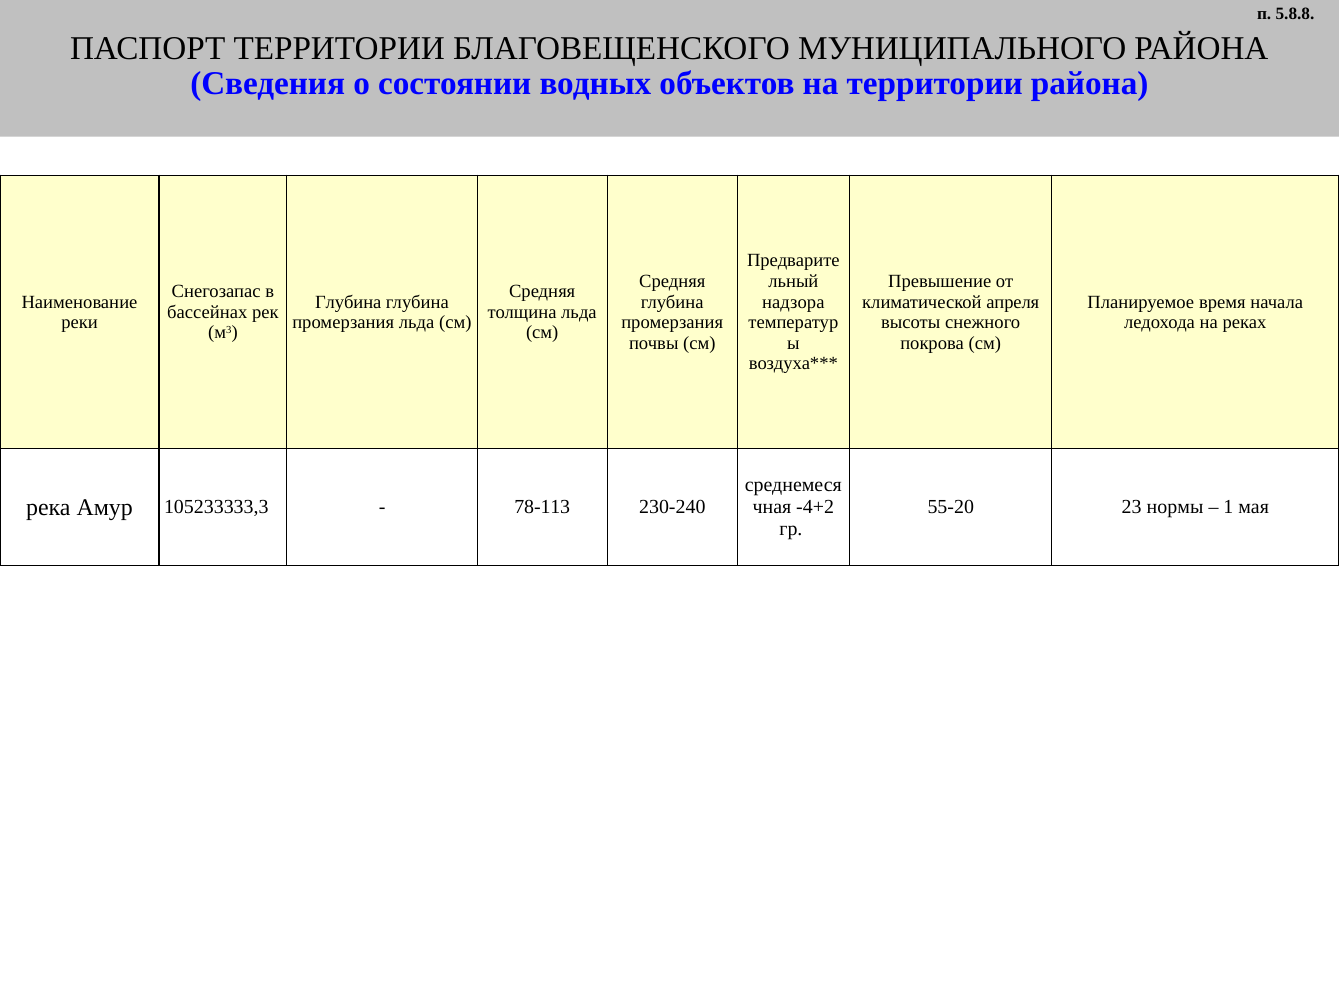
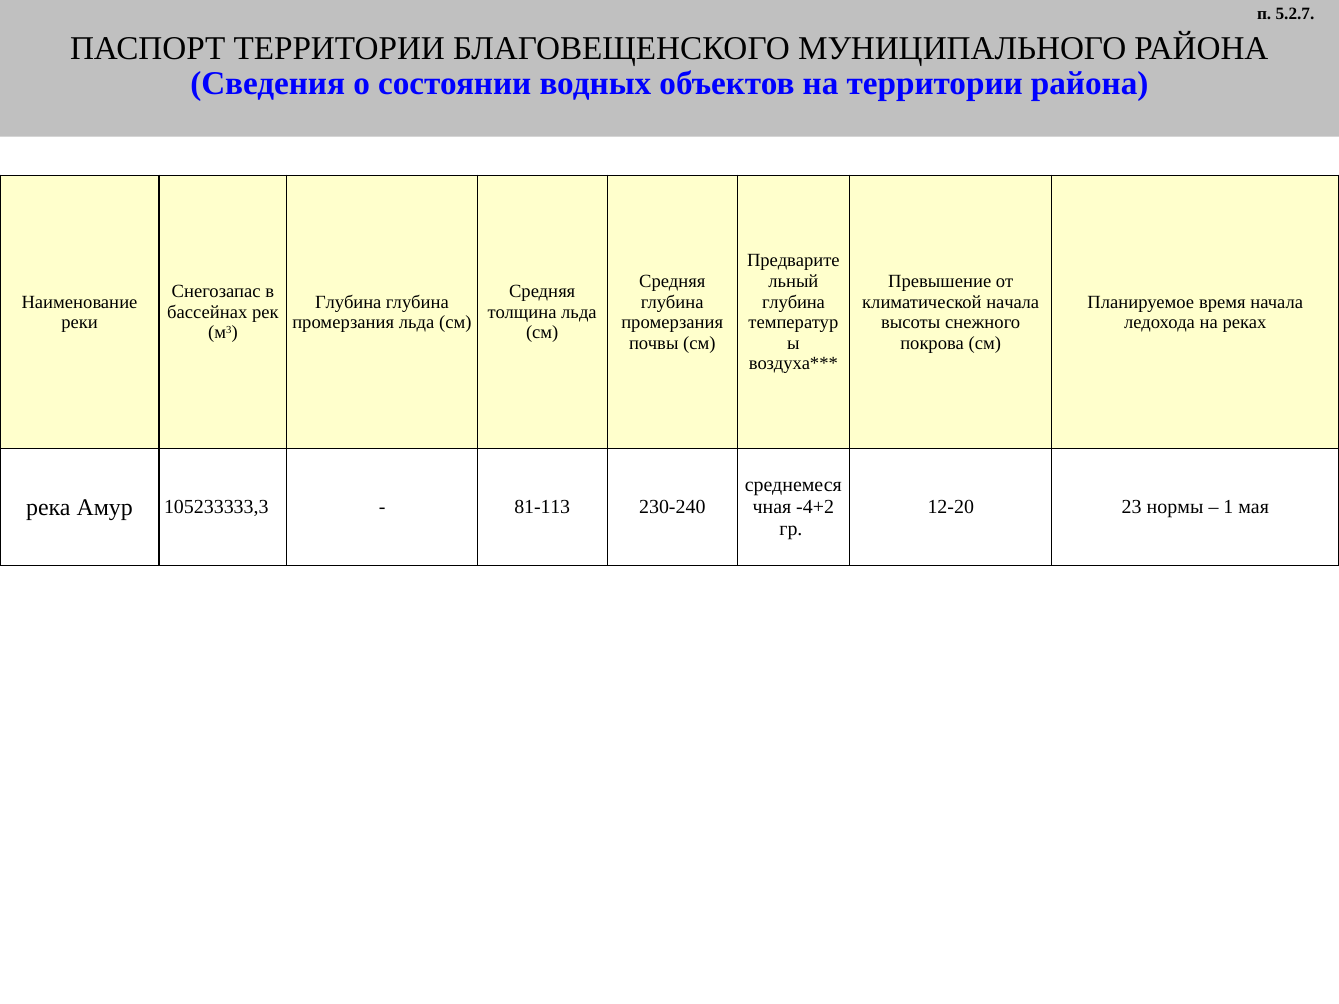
5.8.8: 5.8.8 -> 5.2.7 (1295, 14)
надзора: надзора -> глубина (793, 302)
климатической апреля: апреля -> начала (1013, 302)
78-113: 78-113 -> 81-113 (542, 507)
55-20: 55-20 -> 12-20 (951, 507)
